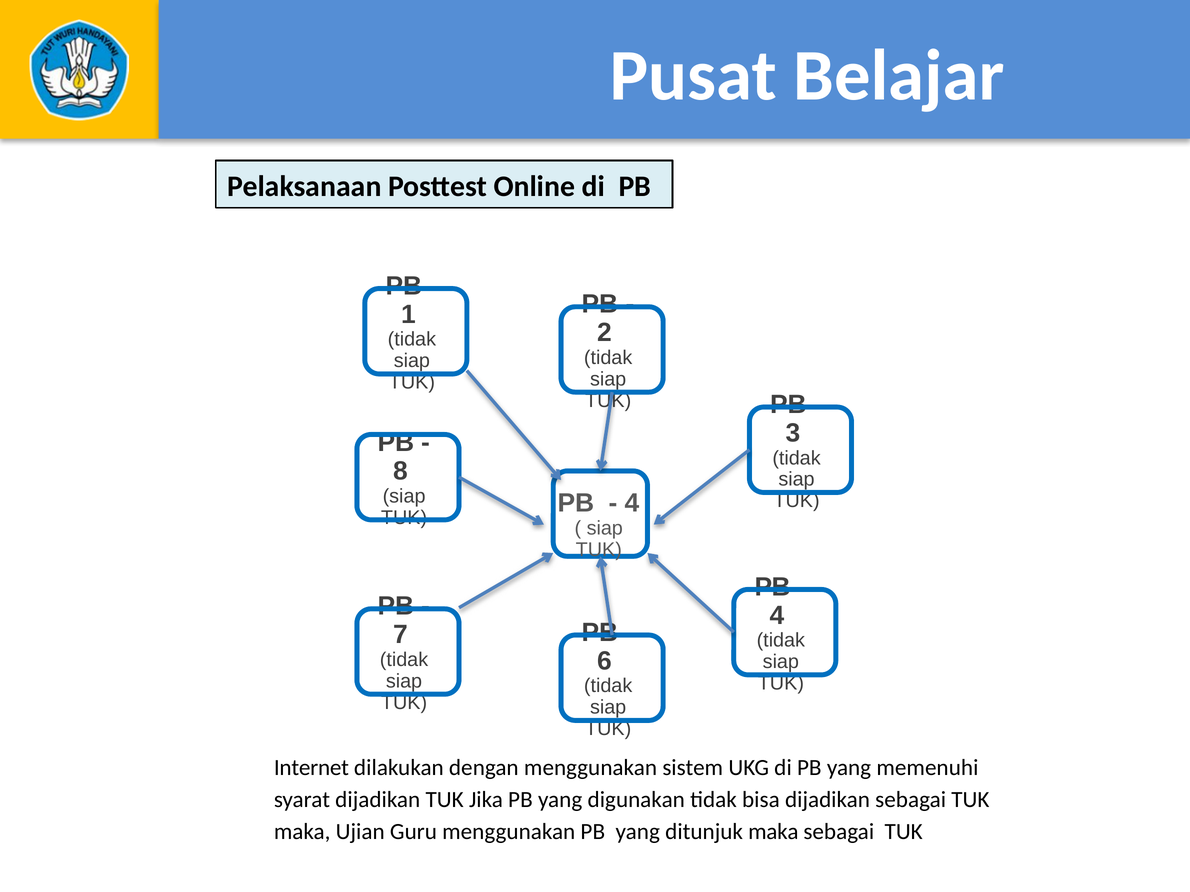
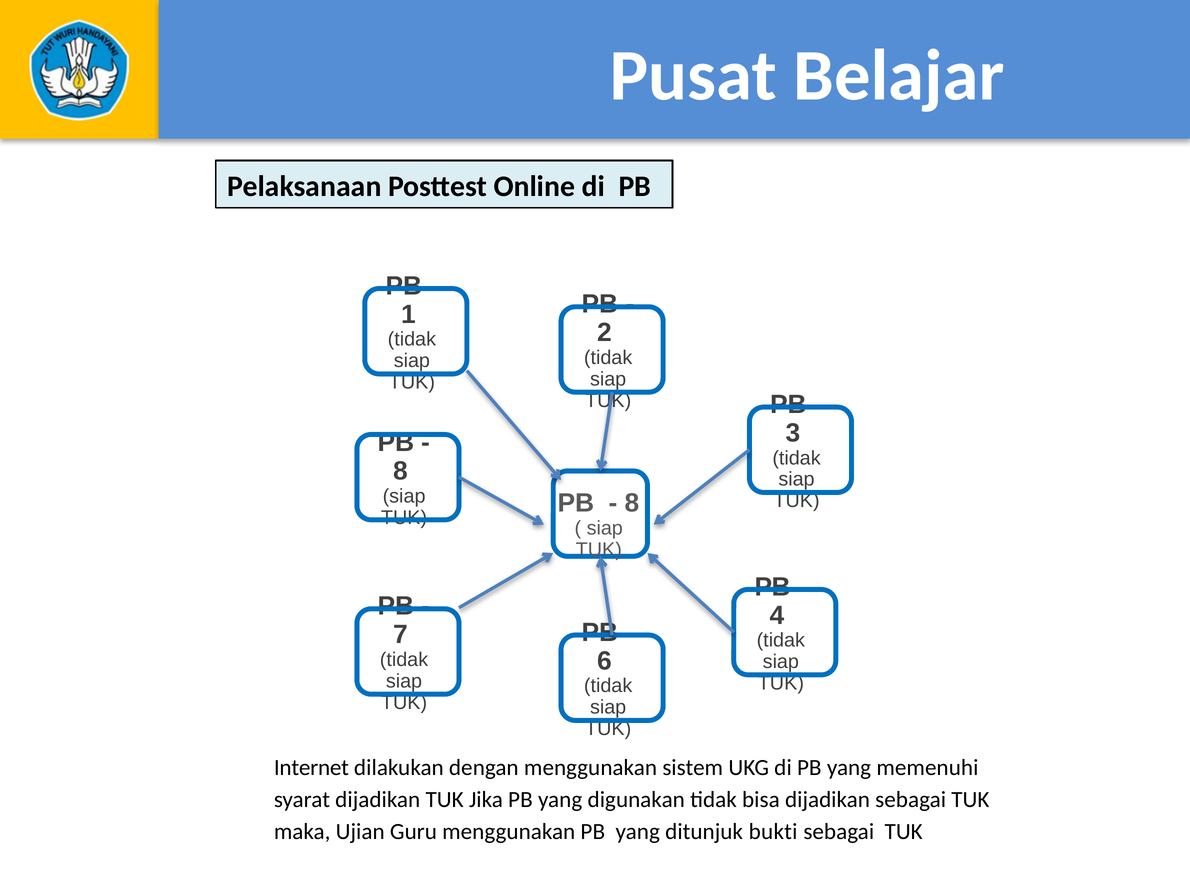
4: 4 -> 8 (632, 503)
ditunjuk maka: maka -> bukti (773, 832)
